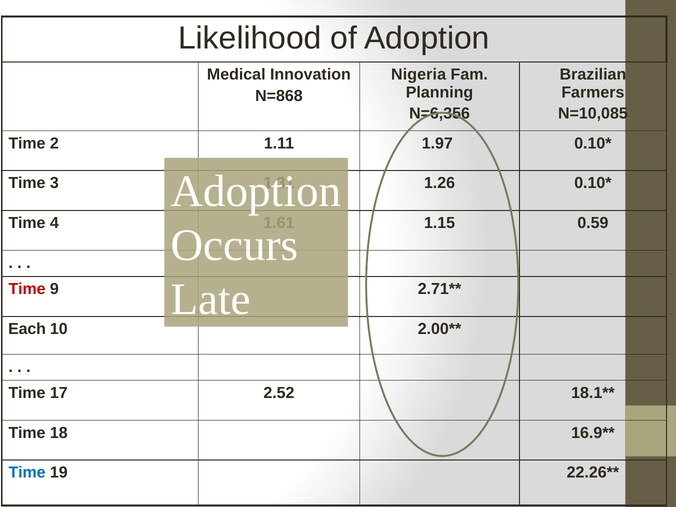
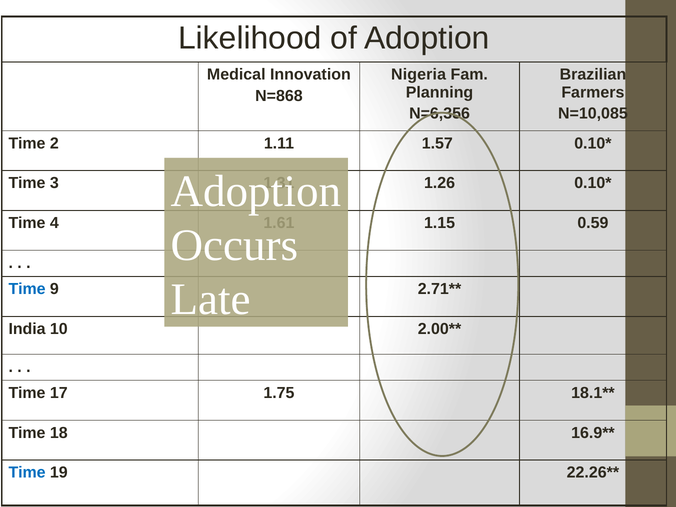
1.97: 1.97 -> 1.57 (437, 143)
Time colour: red -> blue (27, 289)
Each: Each -> India (27, 329)
2.52: 2.52 -> 1.75 (279, 393)
